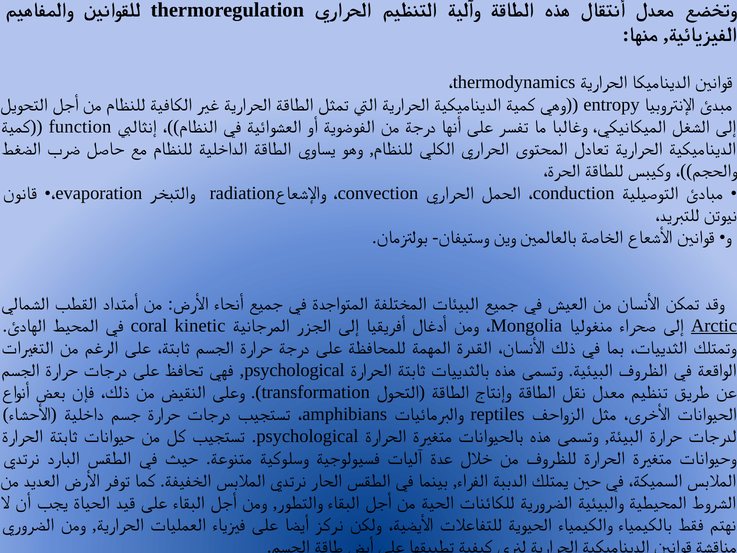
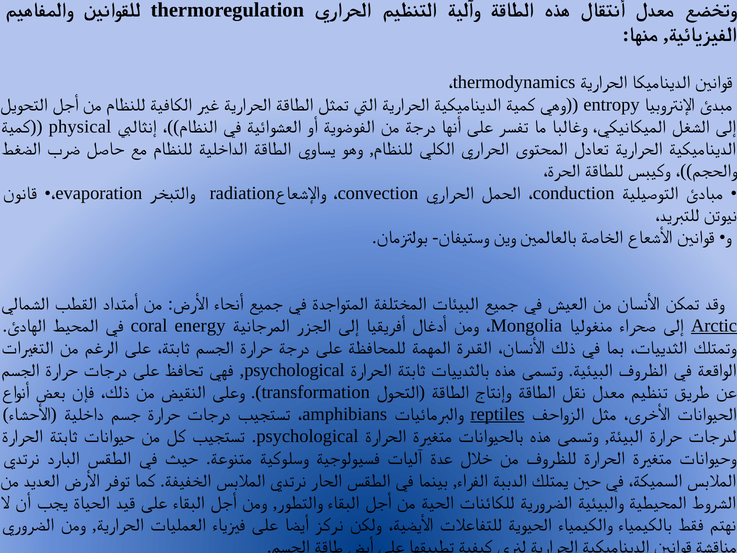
function: function -> physical (80, 127)
kinetic: kinetic -> energy (200, 326)
reptiles underline: none -> present (497, 414)
